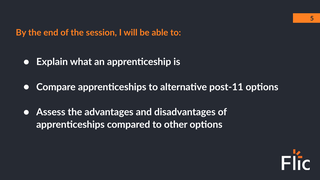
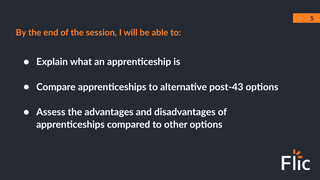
post-11: post-11 -> post-43 (226, 87)
